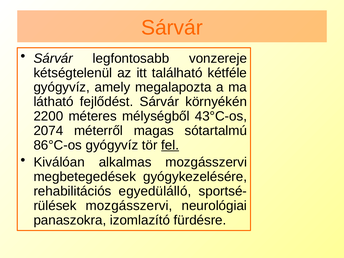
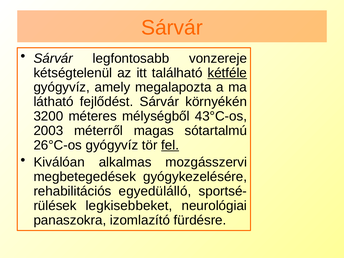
kétféle underline: none -> present (227, 73)
2200: 2200 -> 3200 (48, 116)
2074: 2074 -> 2003 (48, 131)
86°C-os: 86°C-os -> 26°C-os (58, 145)
mozgásszervi: mozgásszervi -> legkisebbeket (129, 206)
